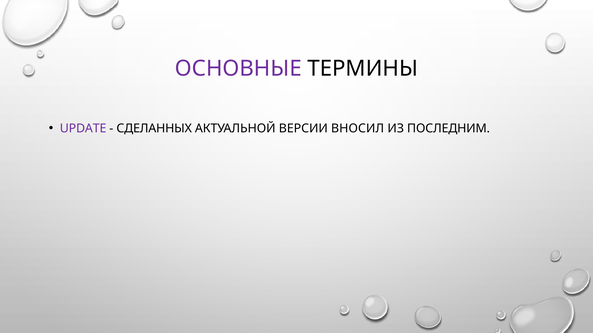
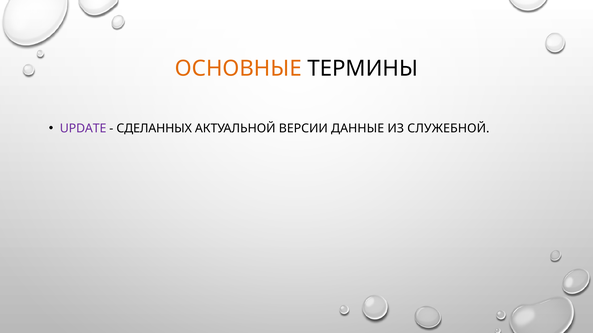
ОСНОВНЫЕ colour: purple -> orange (238, 69)
ВНОСИЛ: ВНОСИЛ -> ДАННЫЕ (358, 129)
ПОСЛЕДНИМ: ПОСЛЕДНИМ -> СЛУЖЕБНОЙ (448, 129)
